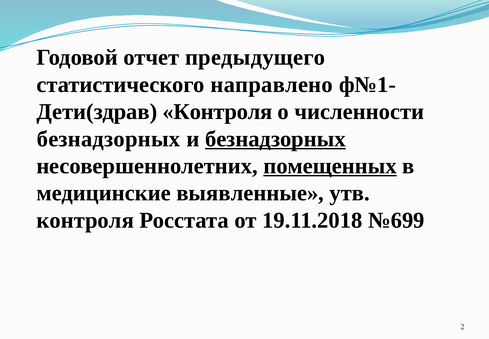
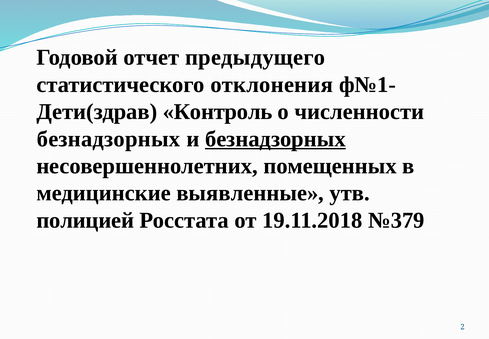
направлено: направлено -> отклонения (272, 85)
Контроля: Контроля -> Контроль (218, 112)
помещенных underline: present -> none (330, 166)
контроля: контроля -> полицией (85, 220)
№699: №699 -> №379 (396, 220)
